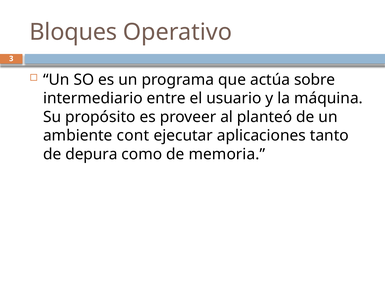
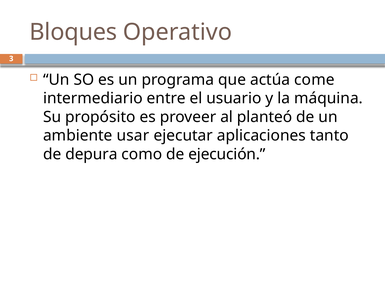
sobre: sobre -> come (314, 80)
cont: cont -> usar (133, 135)
memoria: memoria -> ejecución (227, 154)
